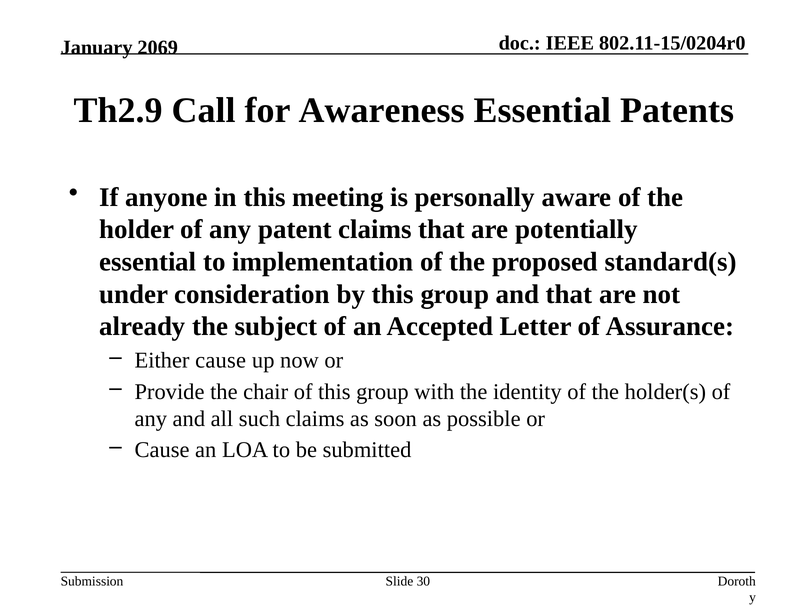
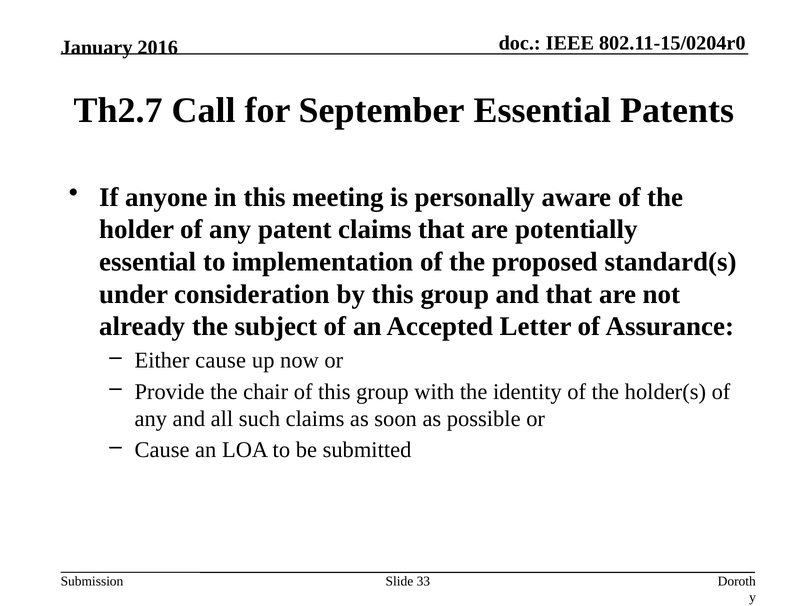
2069: 2069 -> 2016 (158, 47)
Th2.9: Th2.9 -> Th2.7 (118, 110)
Awareness: Awareness -> September (382, 110)
30: 30 -> 33 (423, 582)
